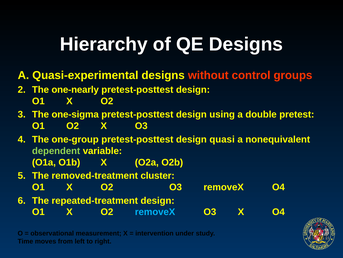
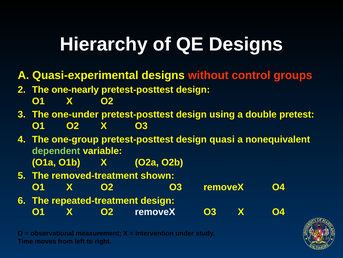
one-sigma: one-sigma -> one-under (75, 114)
cluster: cluster -> shown (158, 175)
removeX colour: light blue -> white (155, 211)
